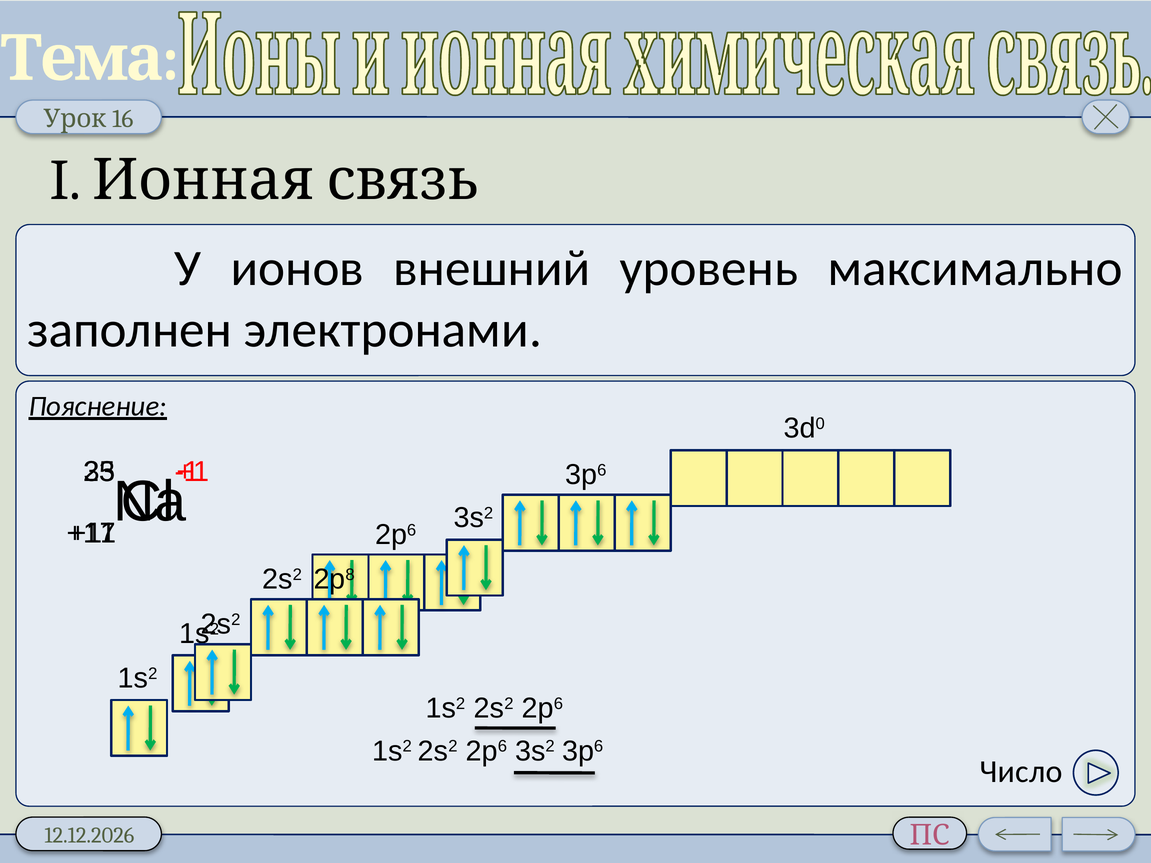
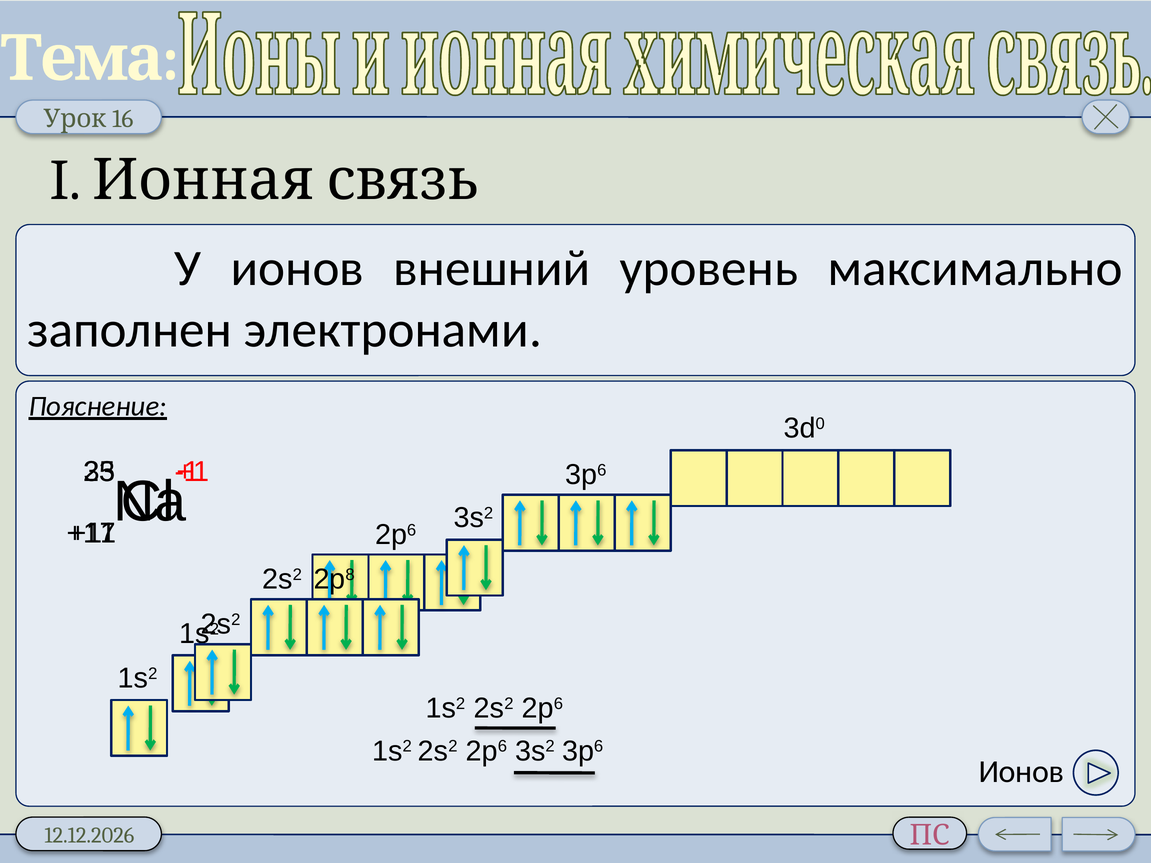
Число: Число -> Ионов (1021, 772)
